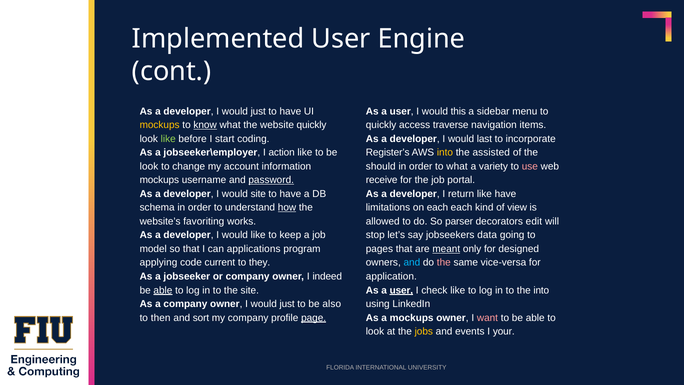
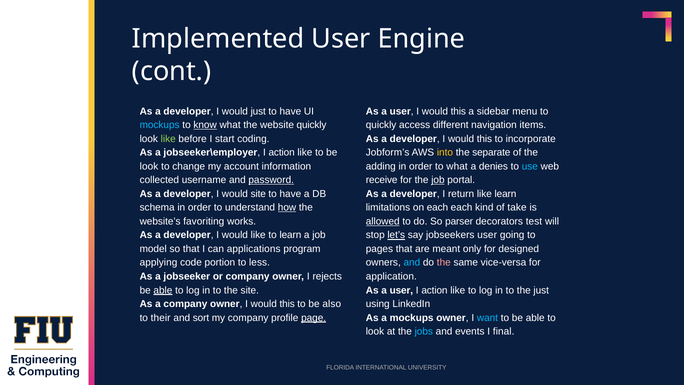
mockups colour: yellow -> light blue (160, 125)
traverse: traverse -> different (451, 125)
developer I would last: last -> this (484, 139)
Register’s: Register’s -> Jobform’s (388, 152)
assisted: assisted -> separate (491, 152)
should: should -> adding (381, 166)
variety: variety -> denies (493, 166)
use colour: pink -> light blue (530, 166)
mockups: mockups -> collected (159, 180)
job underline: none -> present (438, 180)
like have: have -> learn (506, 194)
view: view -> take (517, 208)
allowed underline: none -> present (383, 221)
edit: edit -> test (534, 221)
to keep: keep -> learn (290, 235)
let’s underline: none -> present (396, 235)
jobseekers data: data -> user (487, 235)
meant underline: present -> none (446, 249)
current: current -> portion (220, 263)
they: they -> less (259, 263)
indeed: indeed -> rejects (327, 276)
user underline: present -> none (401, 290)
check: check -> action (434, 290)
the into: into -> just (541, 290)
owner I would just: just -> this (287, 304)
want colour: pink -> light blue (487, 318)
then: then -> their (161, 318)
jobs colour: yellow -> light blue (424, 331)
your: your -> final (504, 331)
